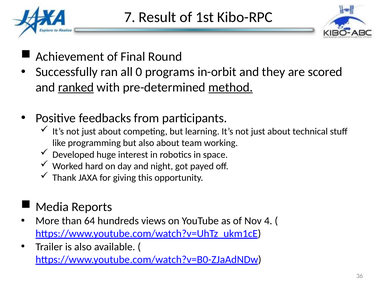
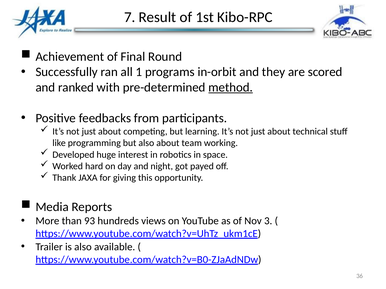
0: 0 -> 1 (139, 72)
ranked underline: present -> none (76, 88)
64: 64 -> 93 (90, 221)
4: 4 -> 3 (268, 221)
